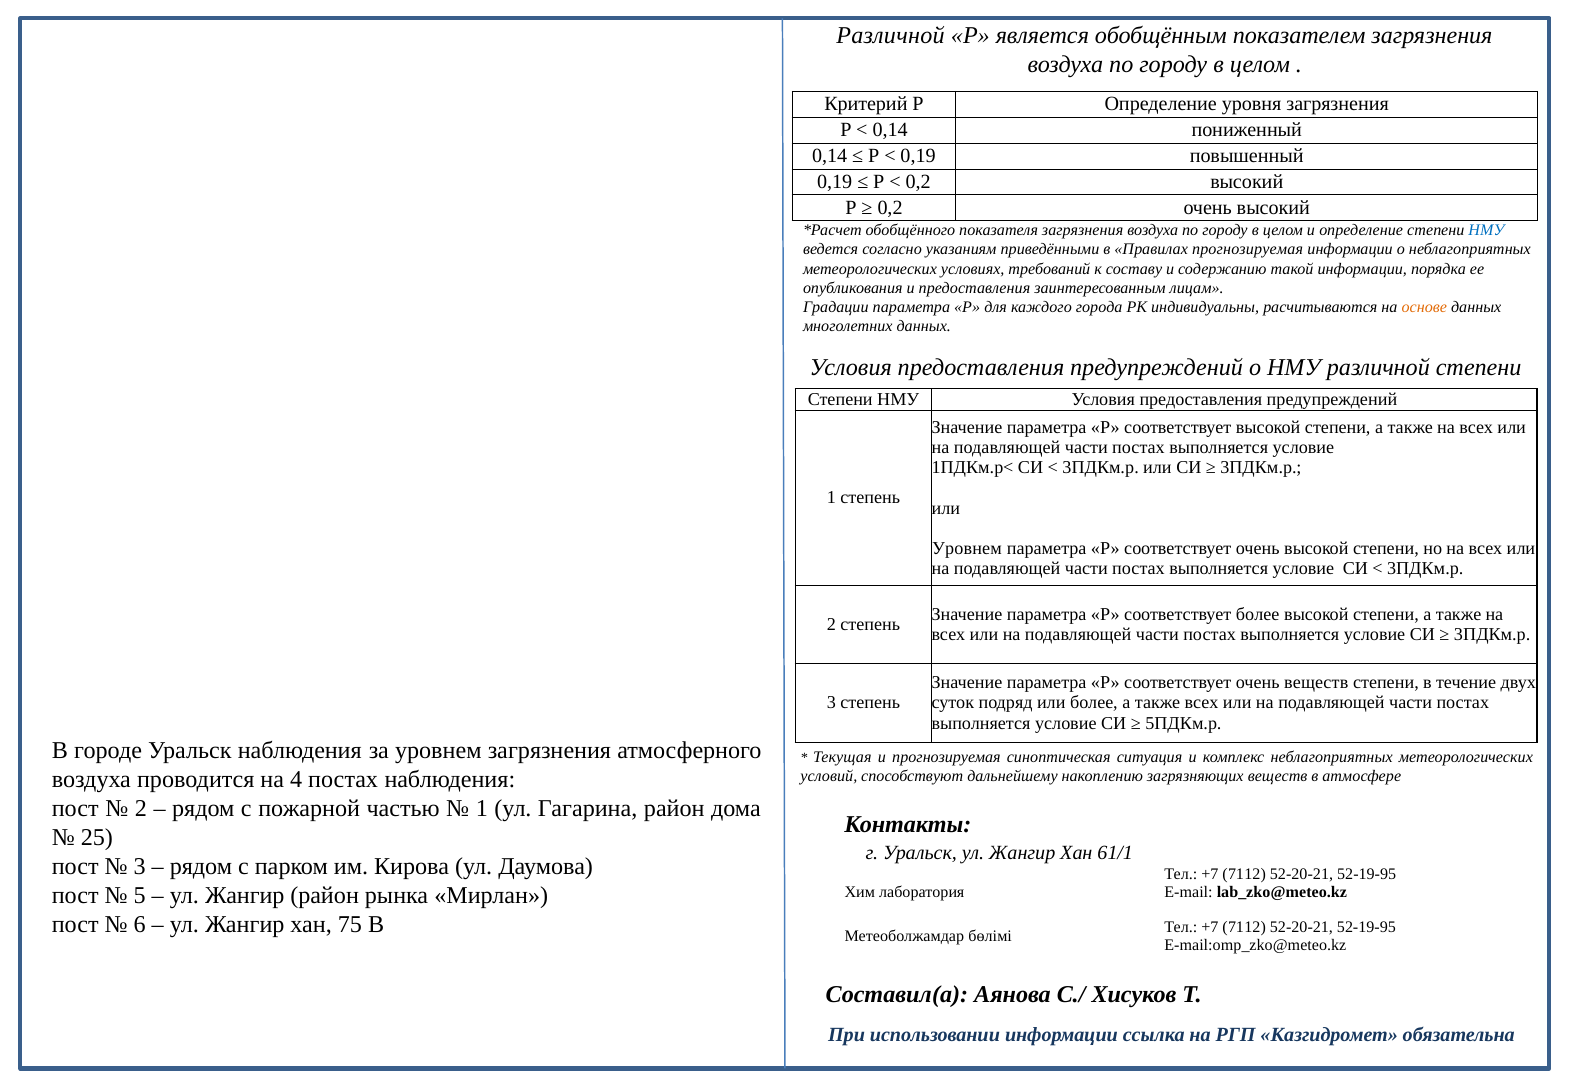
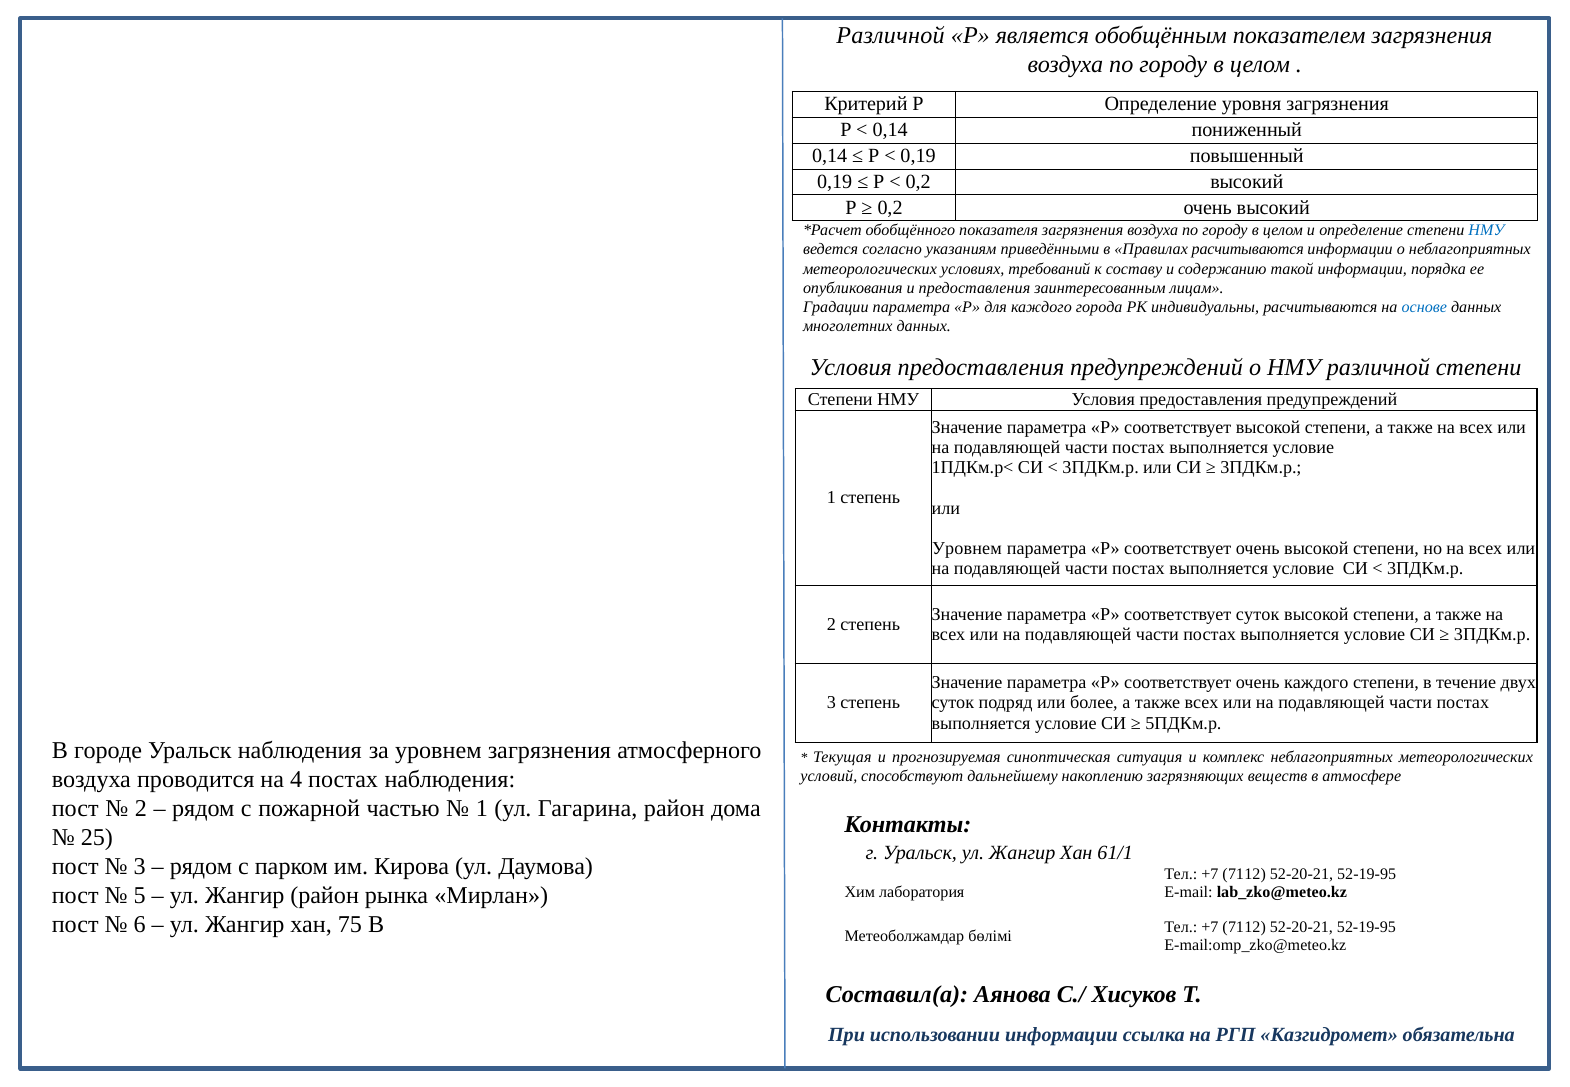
Правилах прогнозируемая: прогнозируемая -> расчитываются (1248, 249)
основе colour: orange -> blue (1424, 307)
соответствует более: более -> суток (1258, 614)
очень веществ: веществ -> каждого (1316, 683)
